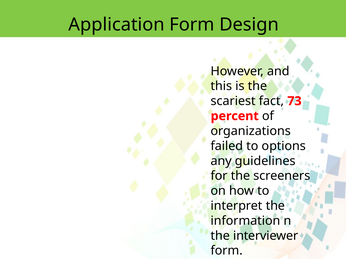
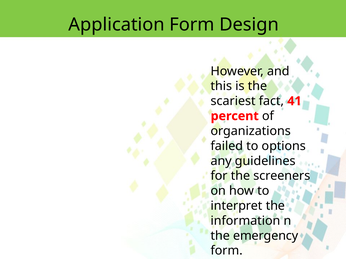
73: 73 -> 41 (294, 101)
interviewer: interviewer -> emergency (266, 236)
